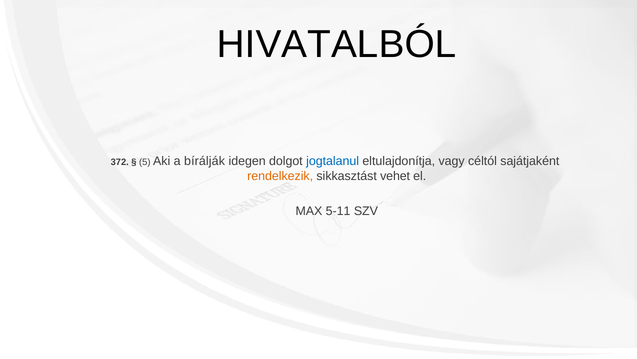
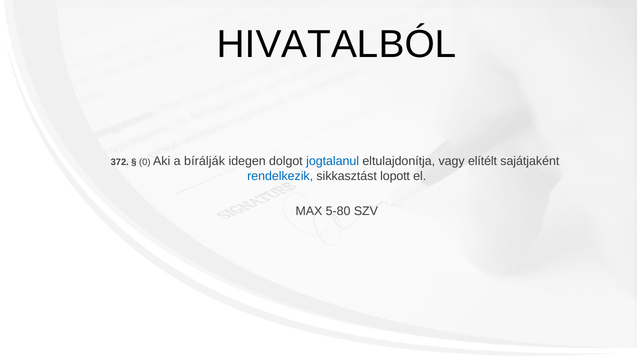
5: 5 -> 0 (145, 162)
céltól: céltól -> elítélt (483, 161)
rendelkezik colour: orange -> blue (280, 176)
vehet: vehet -> lopott (395, 176)
5-11: 5-11 -> 5-80 (338, 211)
